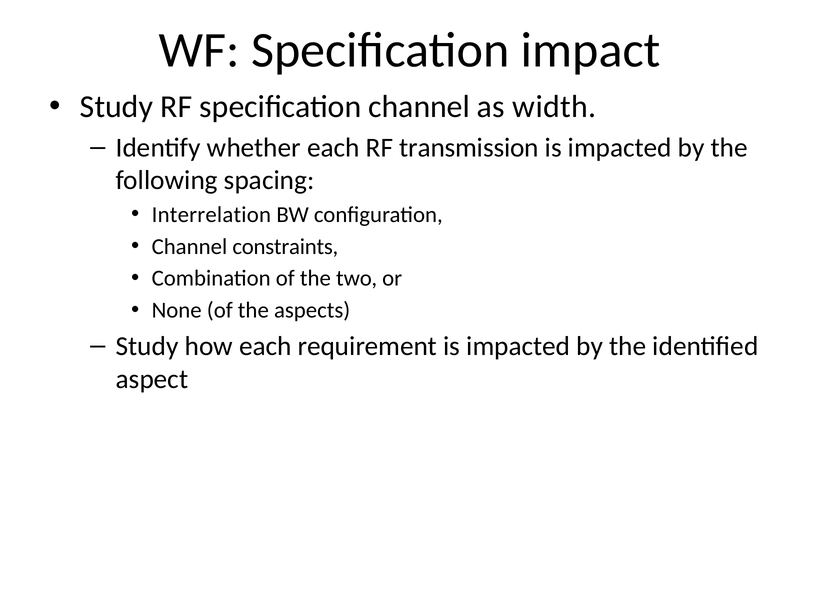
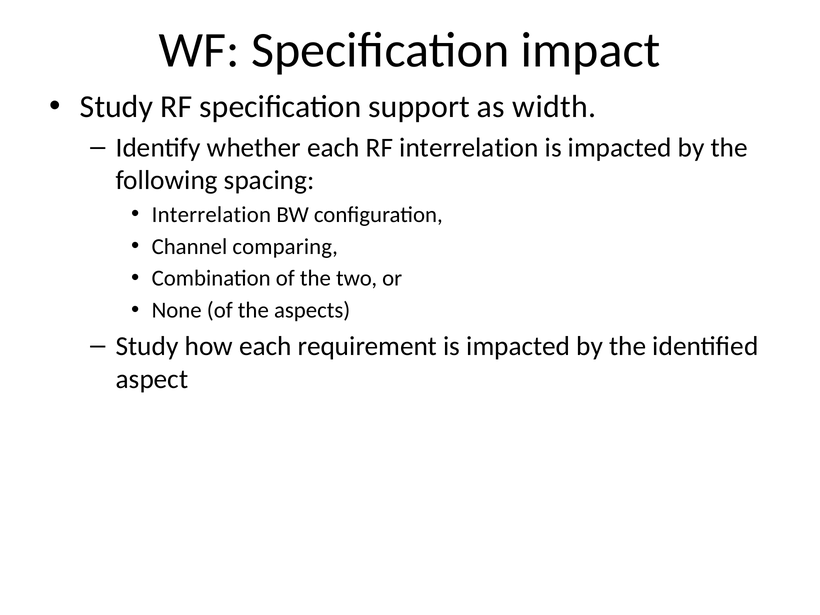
specification channel: channel -> support (419, 107)
RF transmission: transmission -> interrelation (469, 148)
constraints: constraints -> comparing (285, 247)
